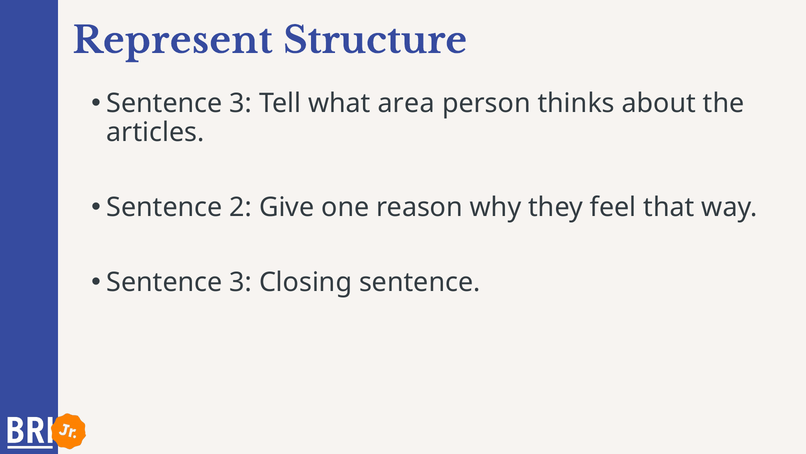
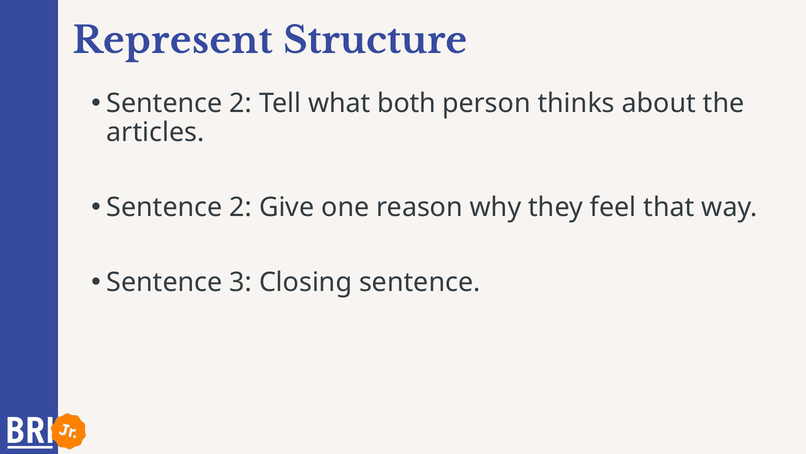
3: 3 -> 2 (241, 103)
area: area -> both (406, 103)
